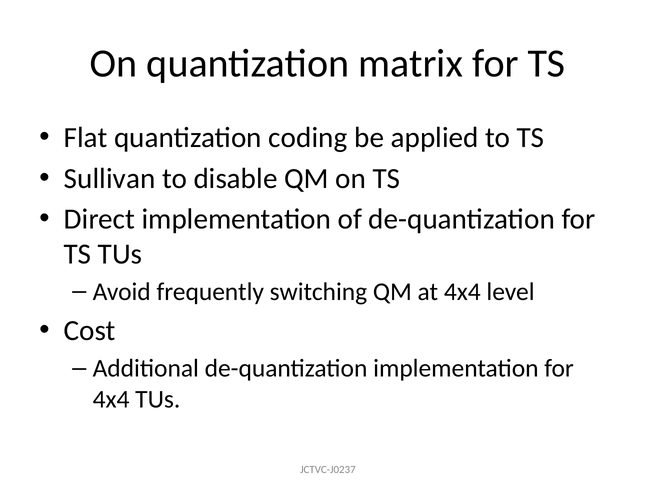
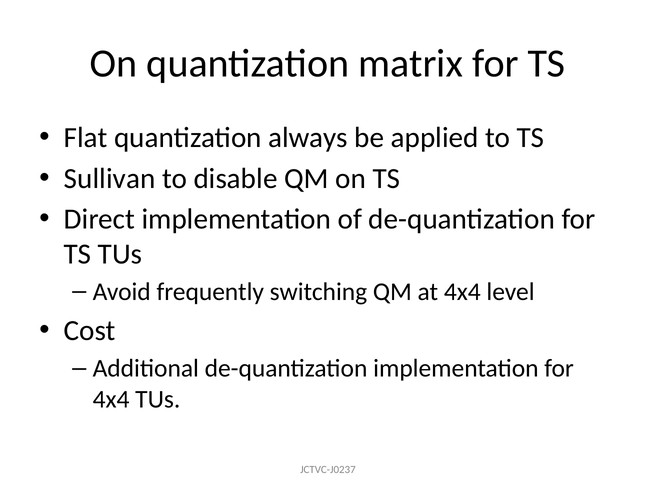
coding: coding -> always (308, 138)
